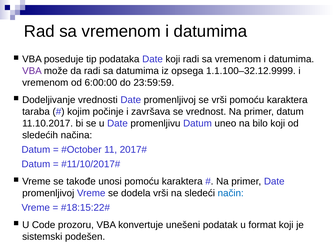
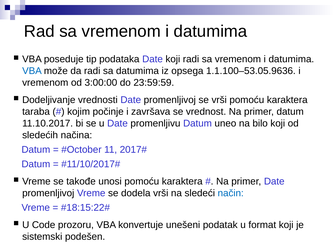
VBA colour: purple -> blue (32, 71)
1.1.100–32.12.9999: 1.1.100–32.12.9999 -> 1.1.100–53.05.9636 (251, 71)
6:00:00: 6:00:00 -> 3:00:00 (101, 83)
